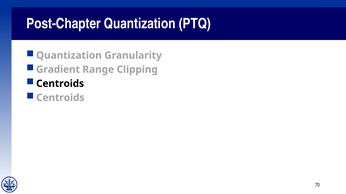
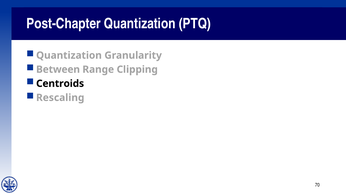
Gradient: Gradient -> Between (58, 70)
Centroids: Centroids -> Rescaling (60, 98)
